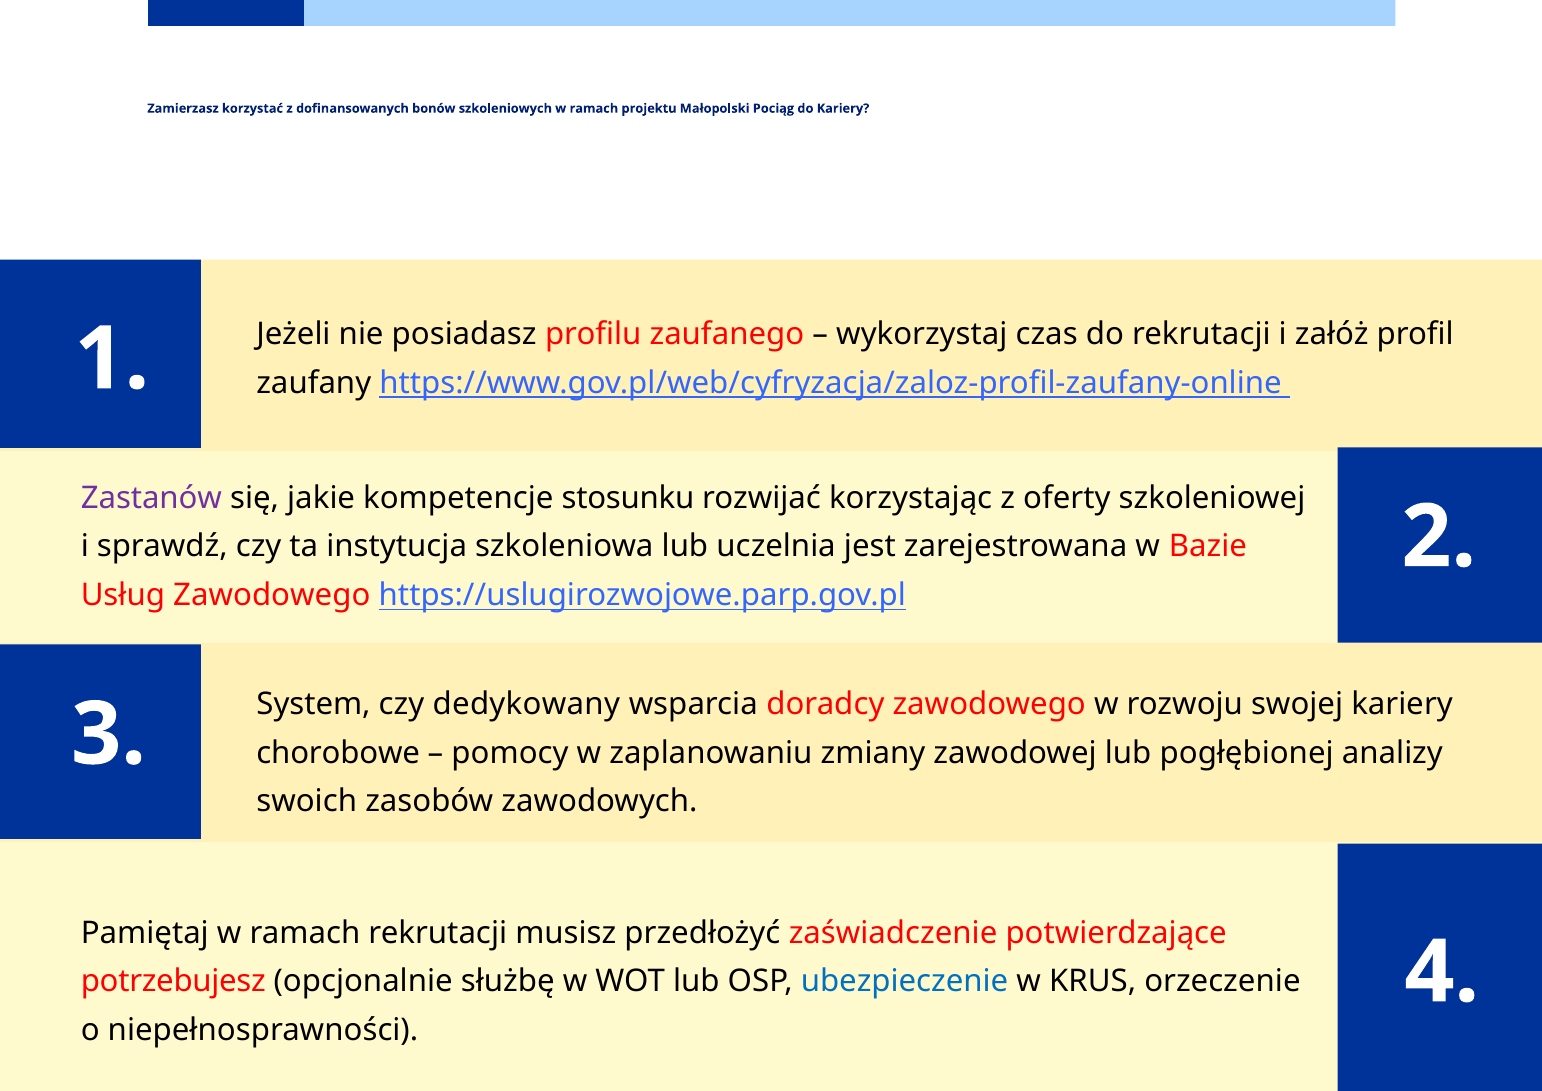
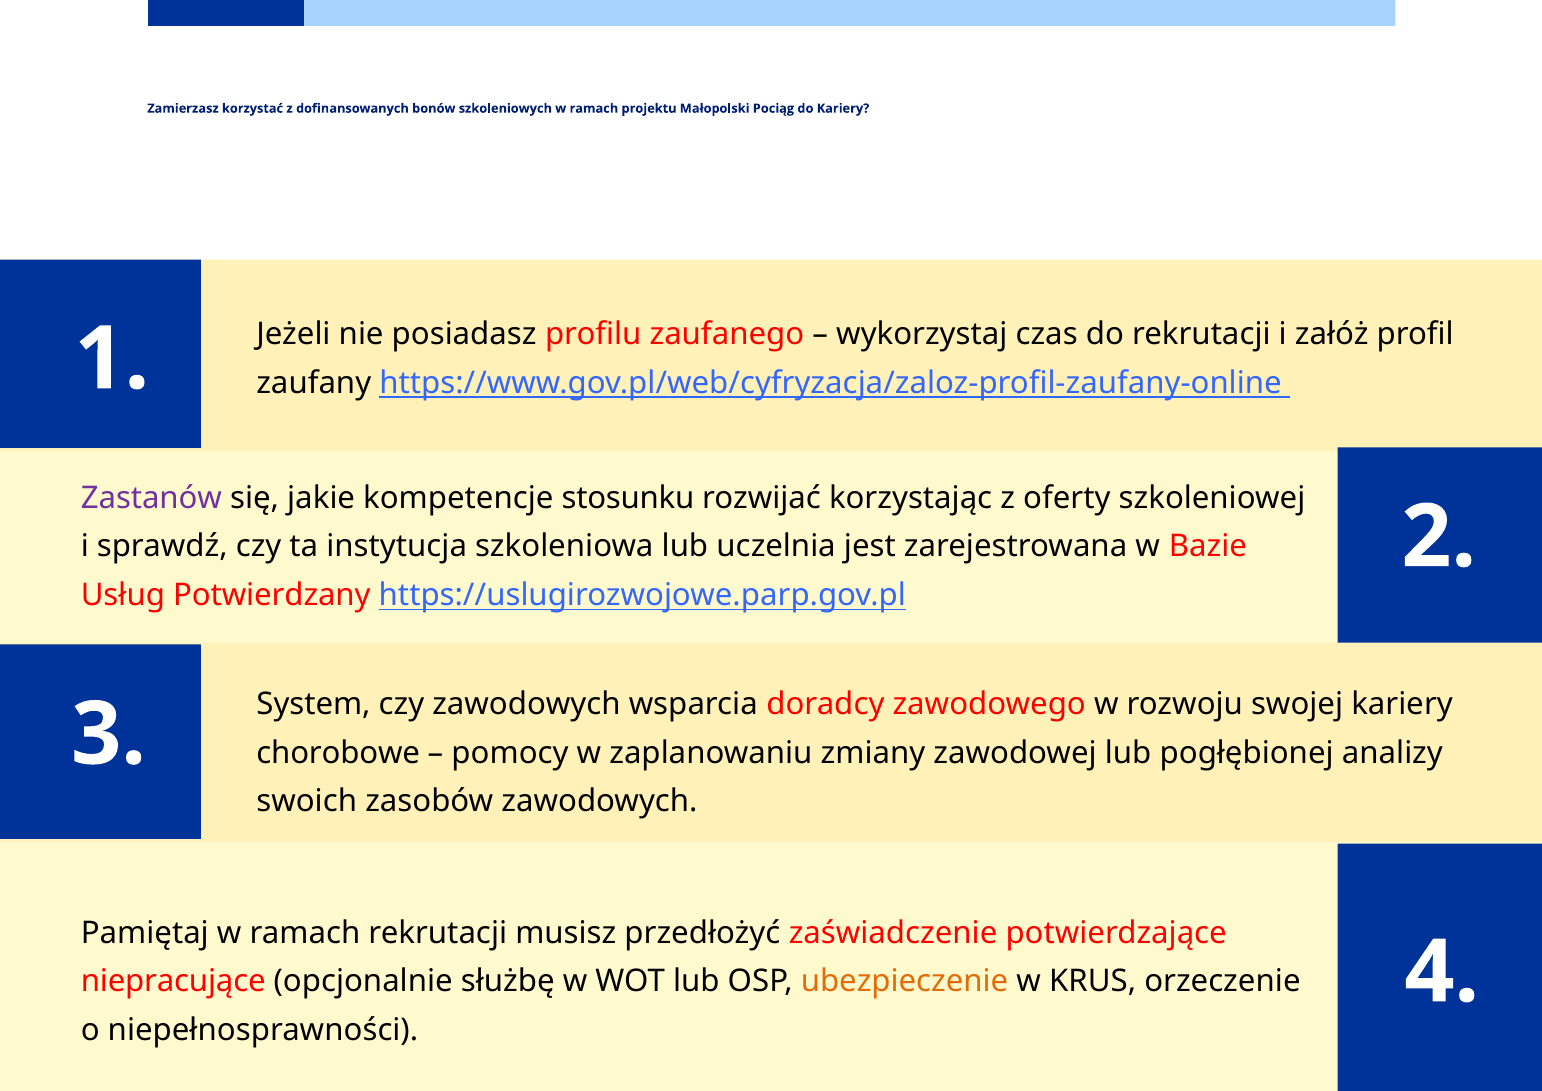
Usług Zawodowego: Zawodowego -> Potwierdzany (272, 595)
czy dedykowany: dedykowany -> zawodowych (526, 704)
potrzebujesz: potrzebujesz -> niepracujące (173, 981)
ubezpieczenie colour: blue -> orange (904, 981)
